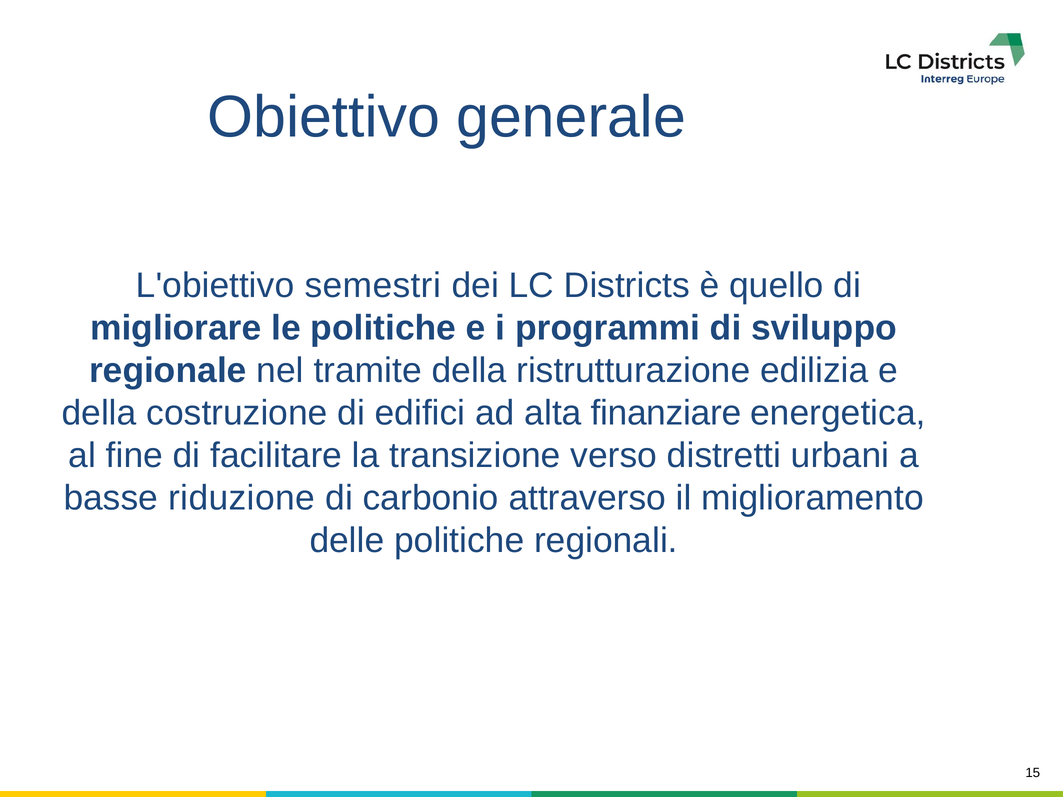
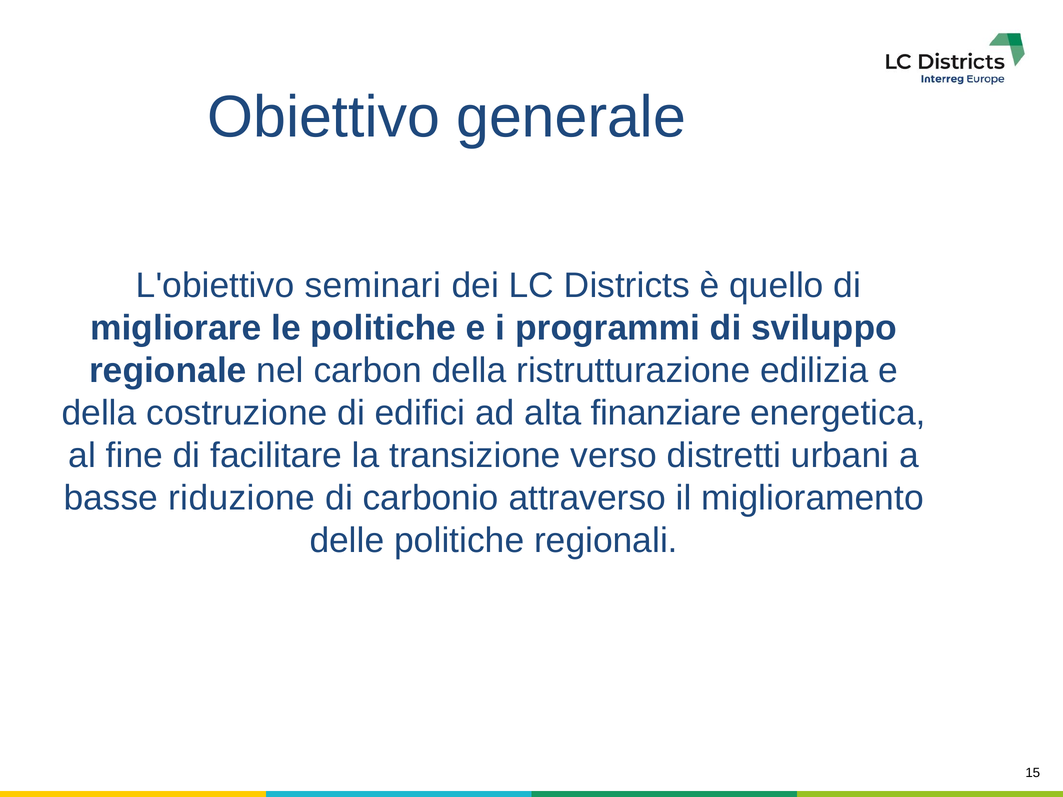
semestri: semestri -> seminari (373, 285)
tramite: tramite -> carbon (368, 370)
